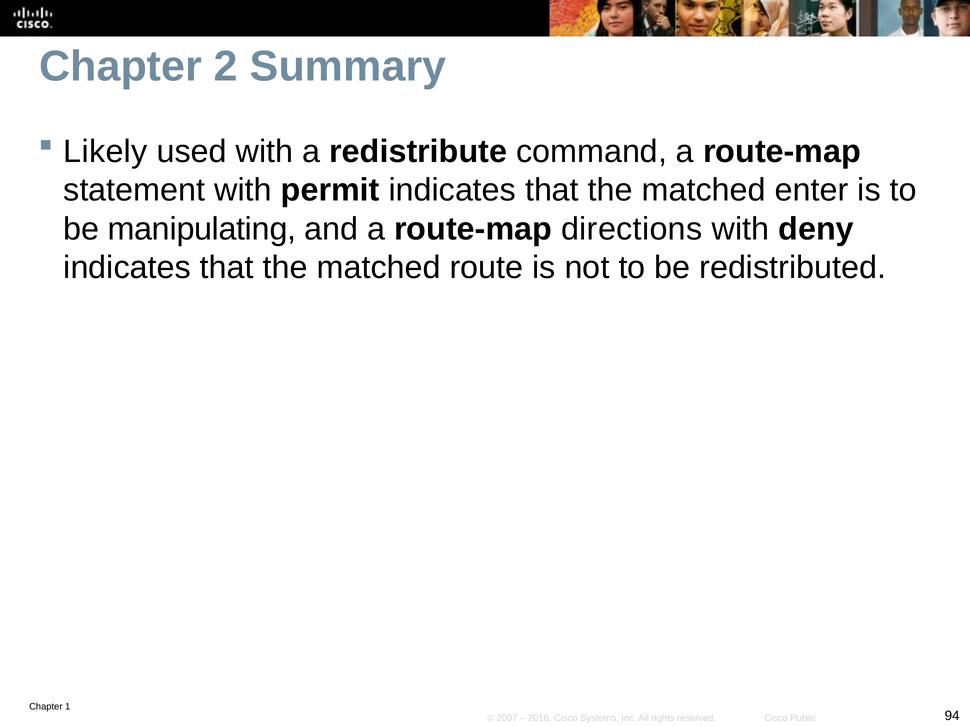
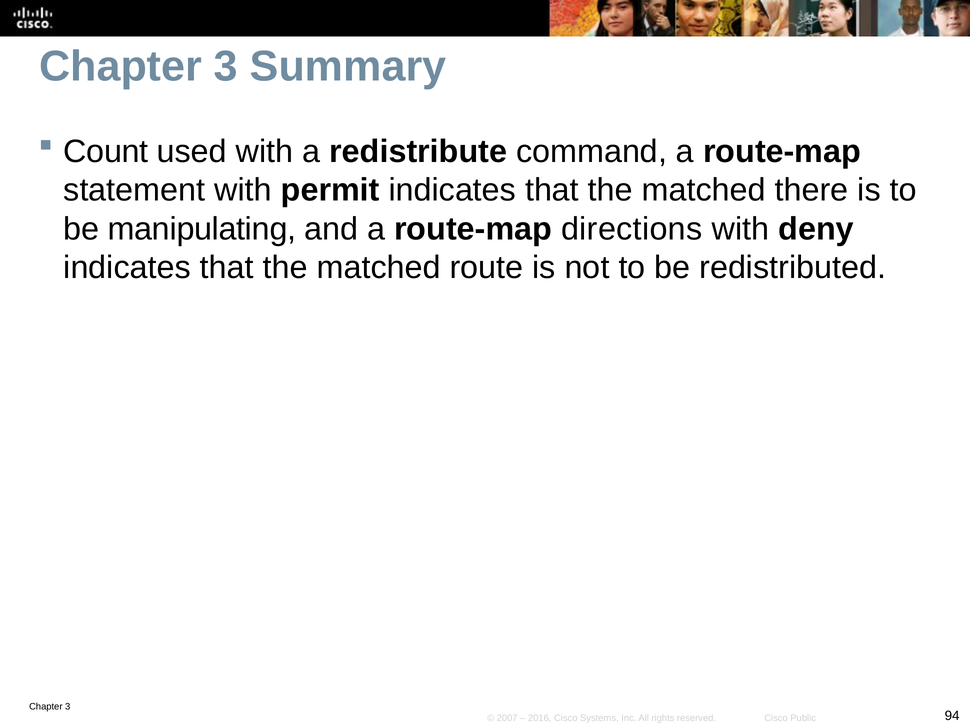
2: 2 -> 3 (226, 67)
Likely: Likely -> Count (106, 152)
enter: enter -> there (812, 190)
1: 1 -> 3 (68, 707)
